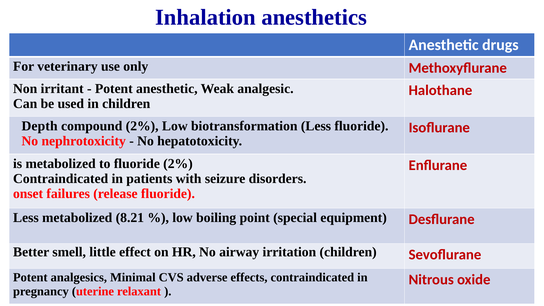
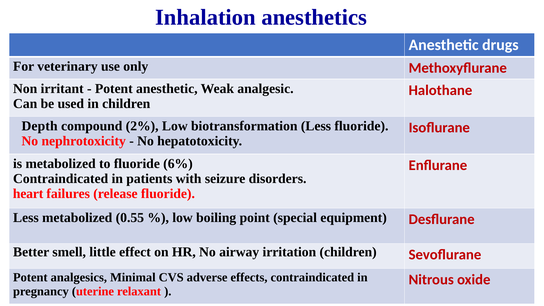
fluoride 2%: 2% -> 6% (178, 164)
onset: onset -> heart (28, 194)
8.21: 8.21 -> 0.55 (130, 218)
